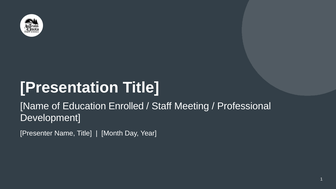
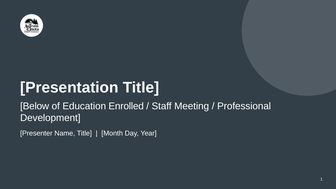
Name: Name -> Below (35, 106)
